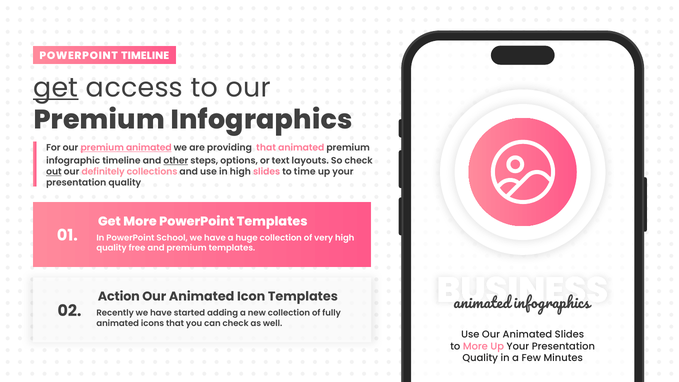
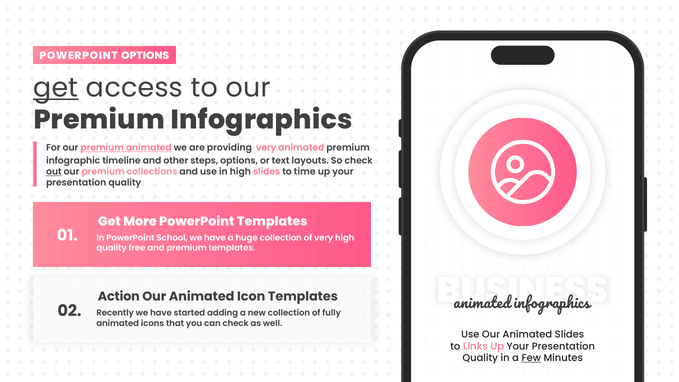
POWERPOINT TIMELINE: TIMELINE -> OPTIONS (145, 56)
providing that: that -> very (266, 148)
other underline: present -> none (176, 161)
definitely: definitely -> premium (103, 172)
to More: More -> Links (475, 346)
Few underline: none -> present (531, 358)
